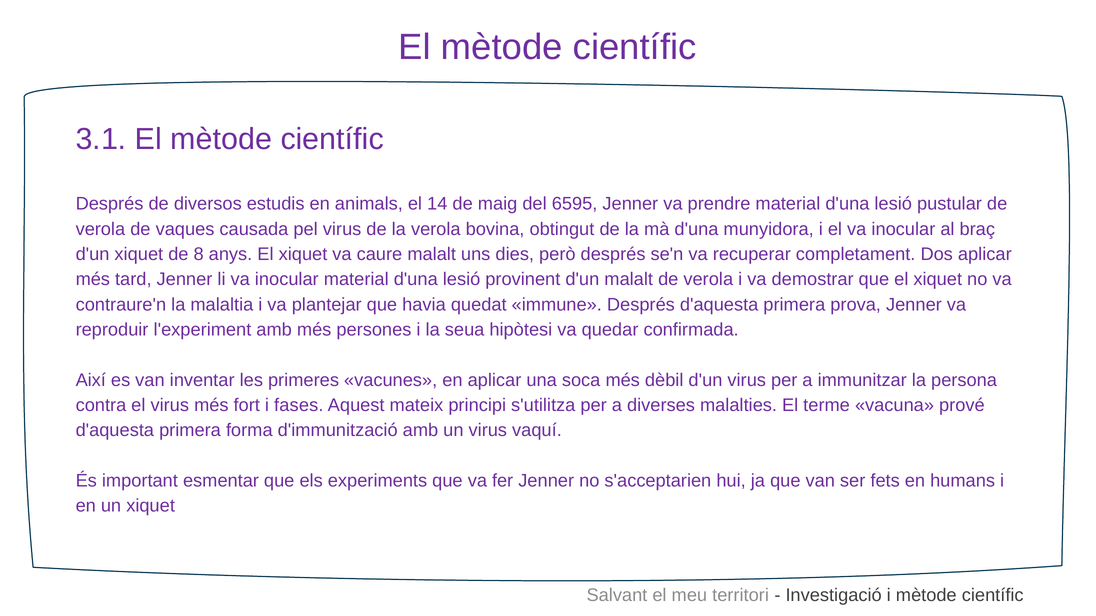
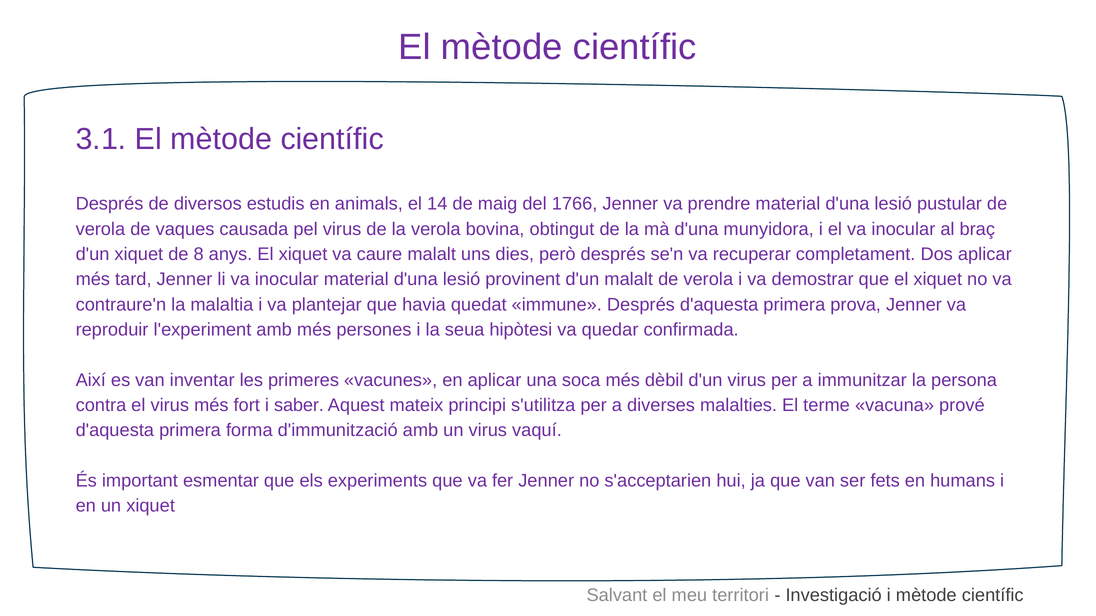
6595: 6595 -> 1766 (575, 204)
fases: fases -> saber (299, 406)
